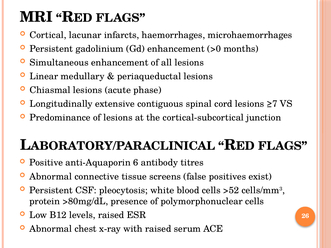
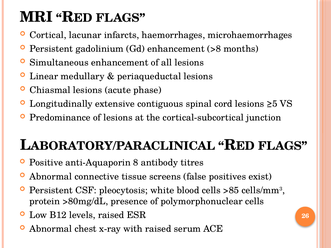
>0: >0 -> >8 (214, 49)
≥7: ≥7 -> ≥5 (272, 104)
6: 6 -> 8 (136, 163)
>52: >52 -> >85 (231, 190)
